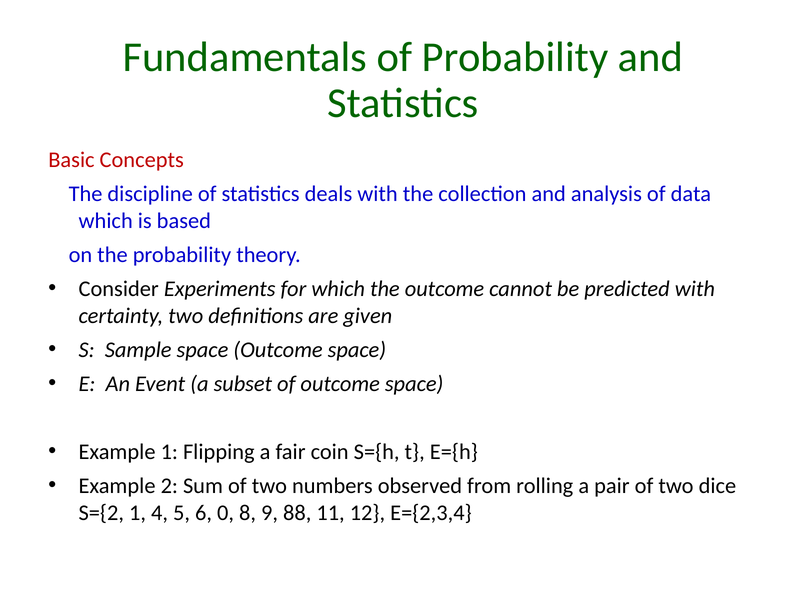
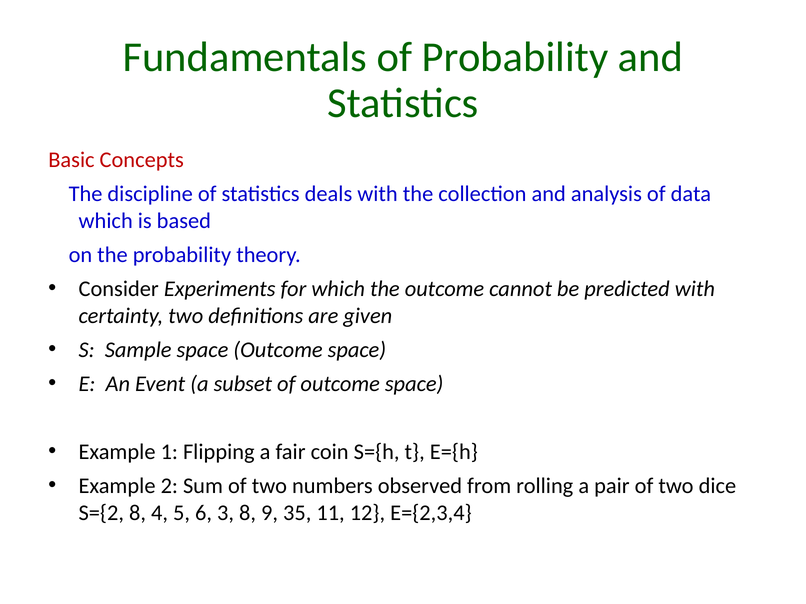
S={2 1: 1 -> 8 (138, 513)
0: 0 -> 3 (226, 513)
88: 88 -> 35 (297, 513)
